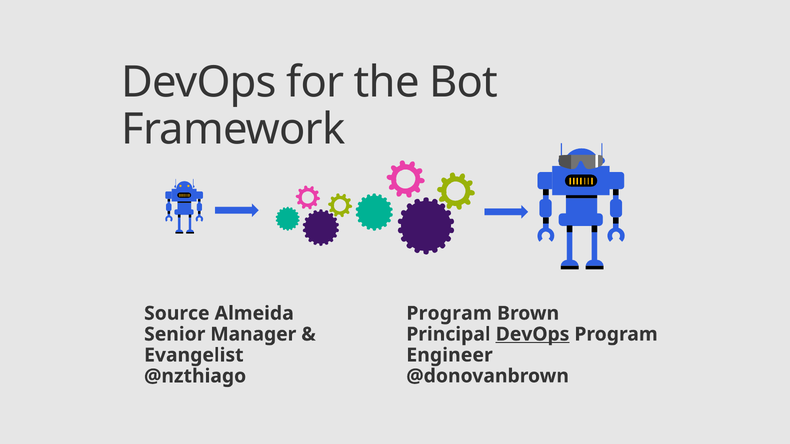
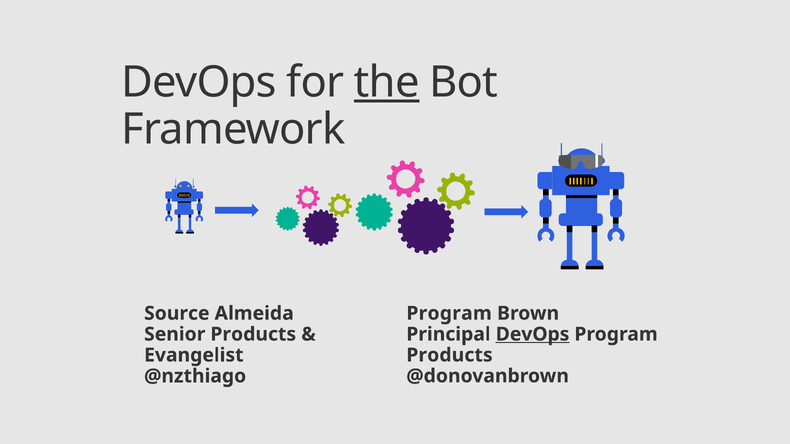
the underline: none -> present (387, 82)
Senior Manager: Manager -> Products (253, 334)
Engineer: Engineer -> Products (449, 355)
